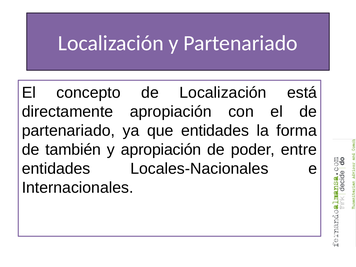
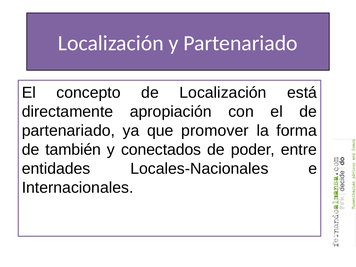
que entidades: entidades -> promover (215, 131)
y apropiación: apropiación -> conectados (161, 150)
